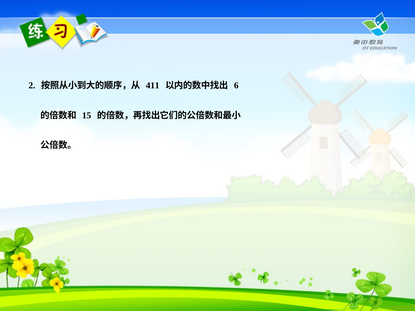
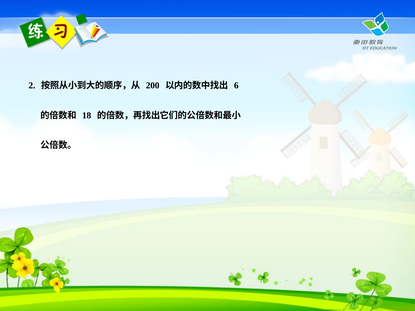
411: 411 -> 200 (153, 86)
15: 15 -> 18 (87, 115)
